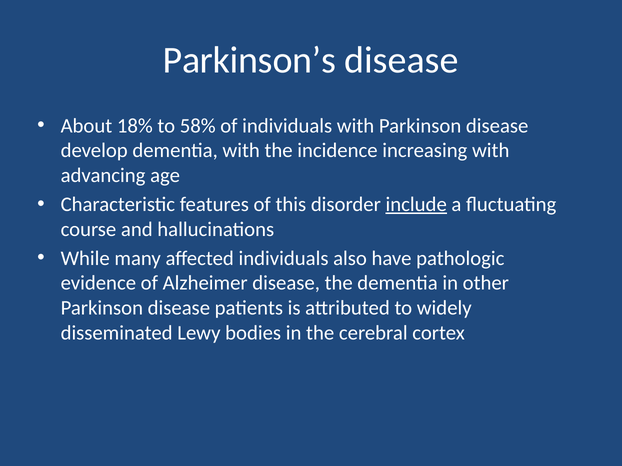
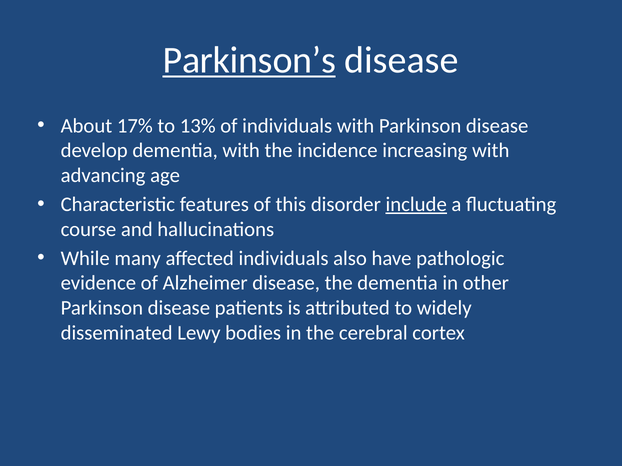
Parkinson’s underline: none -> present (249, 60)
18%: 18% -> 17% (135, 126)
58%: 58% -> 13% (198, 126)
